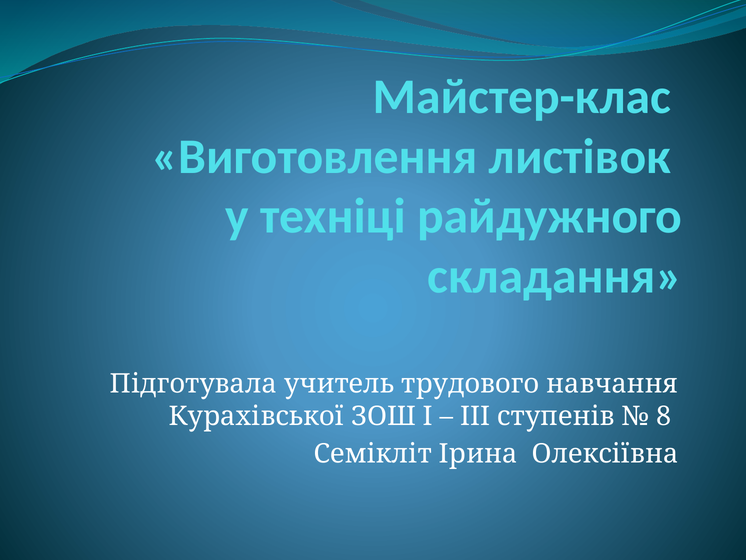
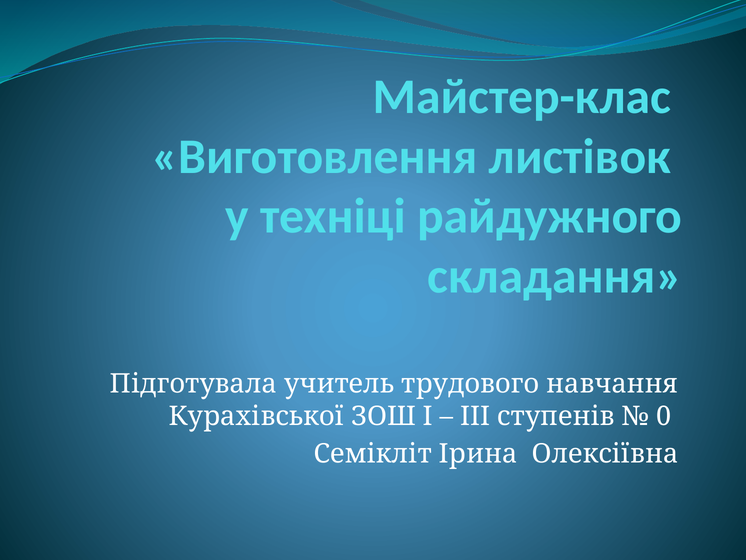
8: 8 -> 0 (664, 416)
